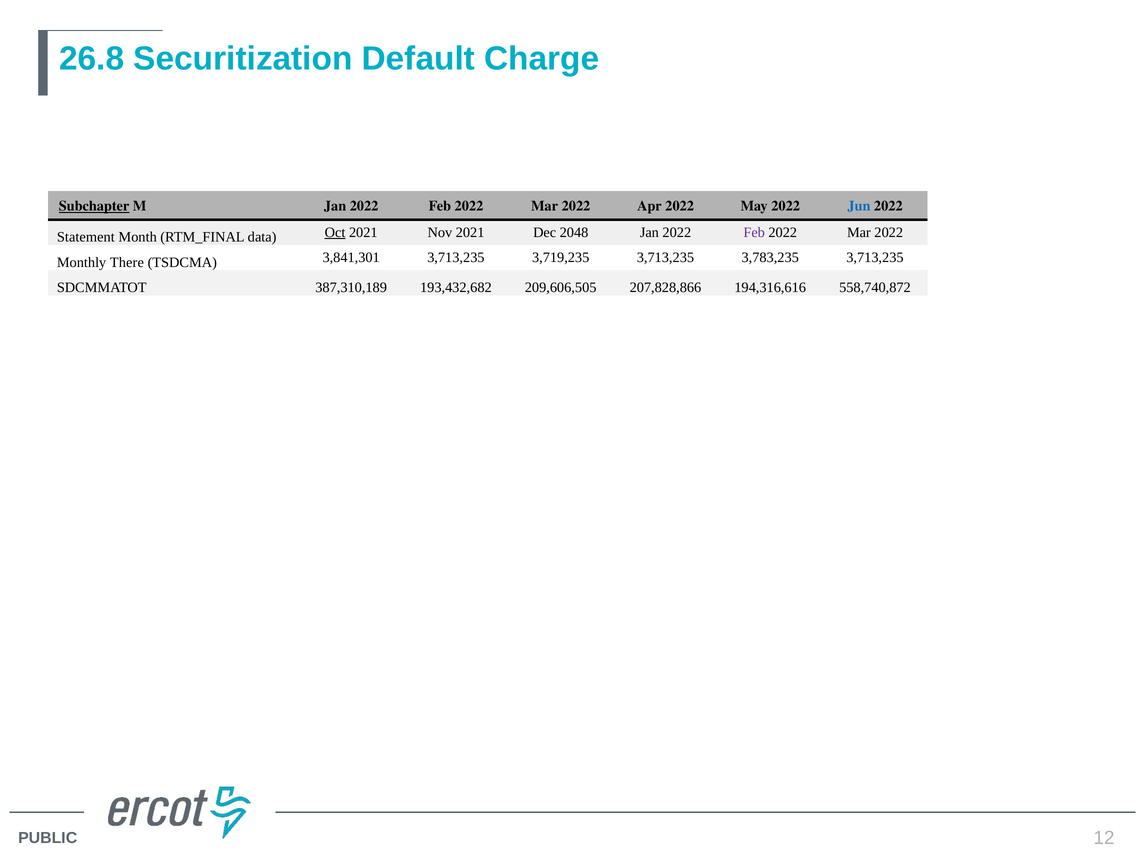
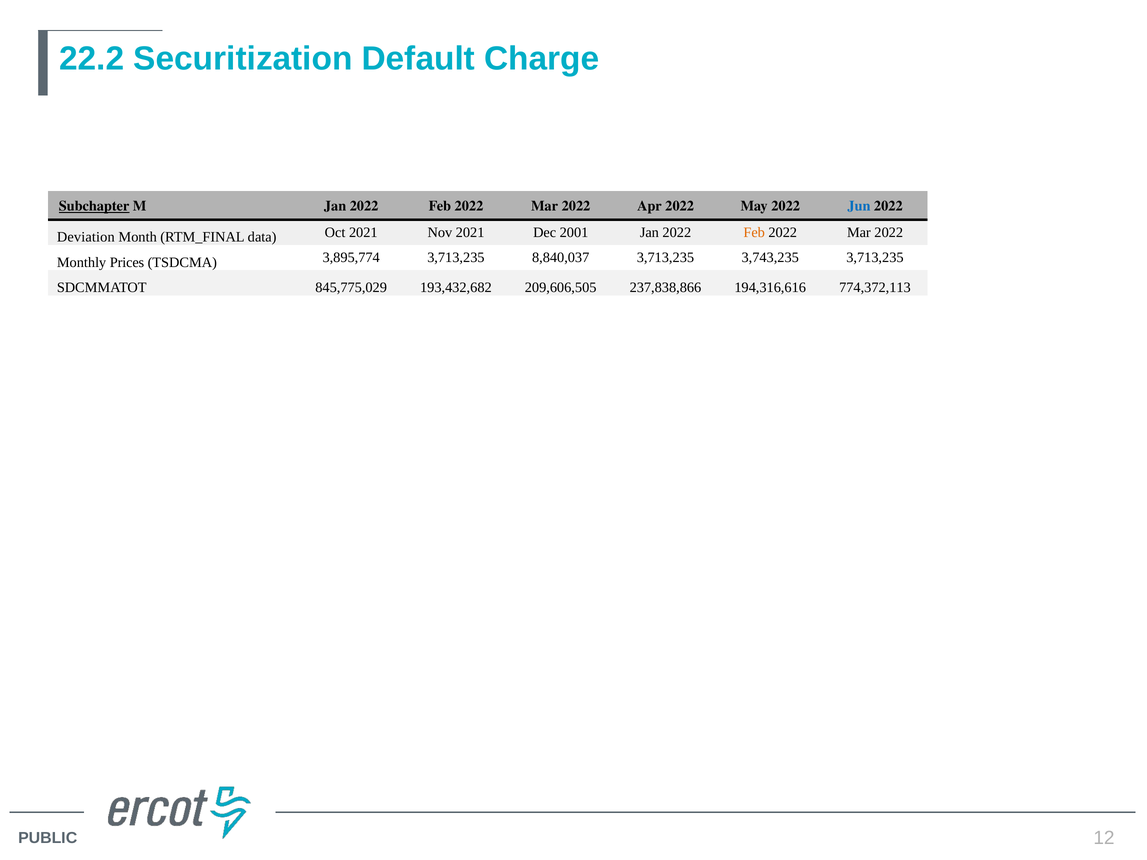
26.8: 26.8 -> 22.2 (92, 59)
Statement: Statement -> Deviation (86, 237)
Oct underline: present -> none (335, 233)
2048: 2048 -> 2001 (574, 233)
Feb colour: purple -> orange (754, 233)
There: There -> Prices (127, 262)
3,841,301: 3,841,301 -> 3,895,774 (351, 258)
3,719,235: 3,719,235 -> 8,840,037 (561, 258)
3,783,235: 3,783,235 -> 3,743,235 (770, 258)
387,310,189: 387,310,189 -> 845,775,029 (351, 288)
207,828,866: 207,828,866 -> 237,838,866 (665, 288)
558,740,872: 558,740,872 -> 774,372,113 (875, 288)
